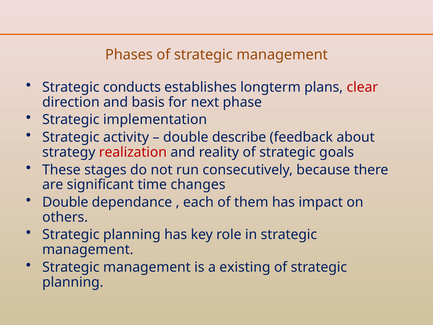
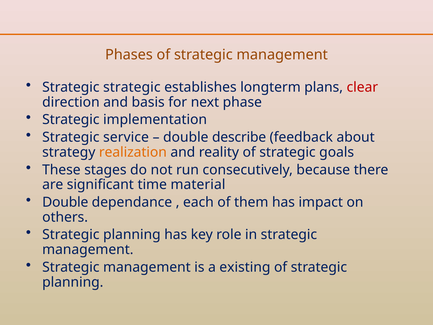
Strategic conducts: conducts -> strategic (132, 87)
activity: activity -> service (126, 137)
realization colour: red -> orange (133, 152)
changes: changes -> material (198, 185)
